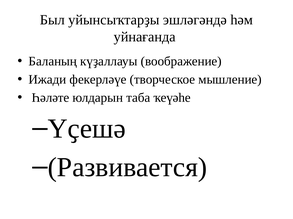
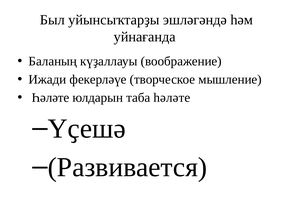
таба ҡеүәһе: ҡеүәһе -> һәләте (172, 98)
